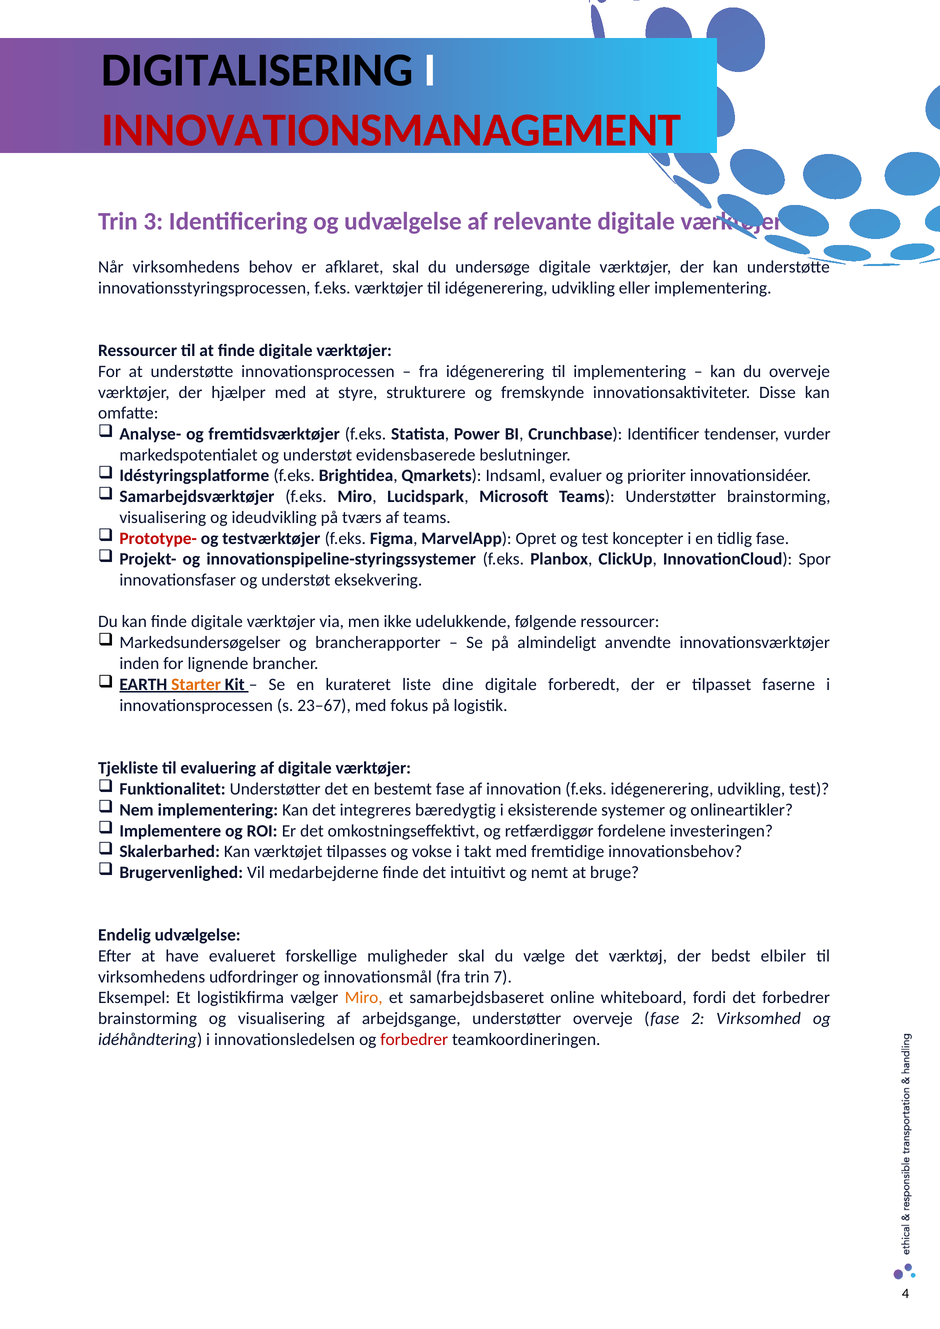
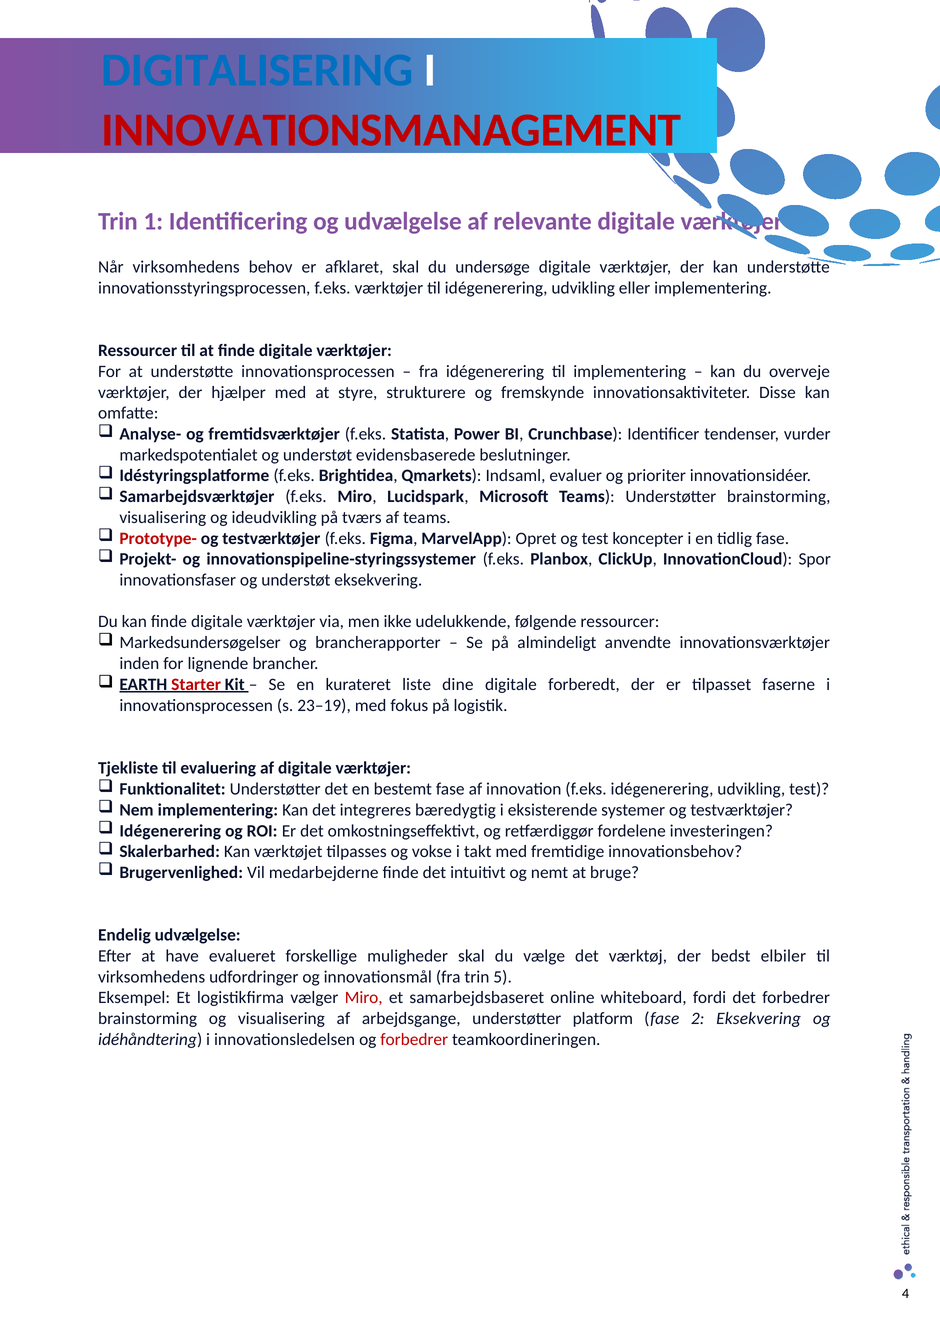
DIGITALISERING colour: black -> blue (257, 70)
3: 3 -> 1 (153, 221)
Starter colour: orange -> red (196, 685)
23–67: 23–67 -> 23–19 (324, 706)
systemer og onlineartikler: onlineartikler -> testværktøjer (742, 810)
Implementere: Implementere -> Idégenerering (170, 831)
7: 7 -> 5 (503, 977)
Miro colour: orange -> red (364, 998)
understøtter overveje: overveje -> platform (603, 1019)
2 Virksomhed: Virksomhed -> Eksekvering (759, 1019)
